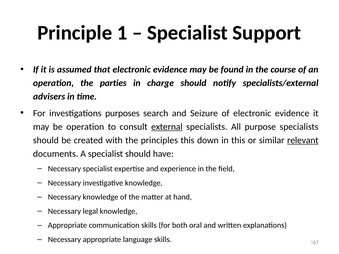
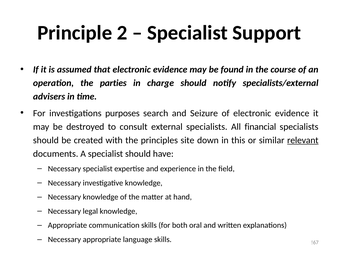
1: 1 -> 2 (122, 33)
be operation: operation -> destroyed (85, 127)
external underline: present -> none (167, 127)
purpose: purpose -> financial (260, 127)
principles this: this -> site (187, 140)
